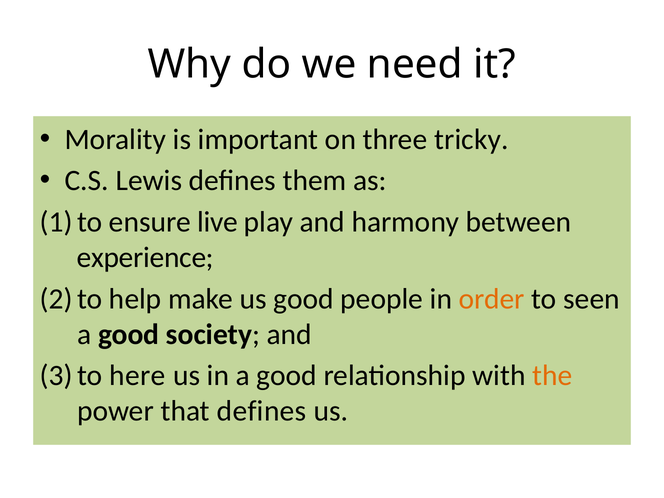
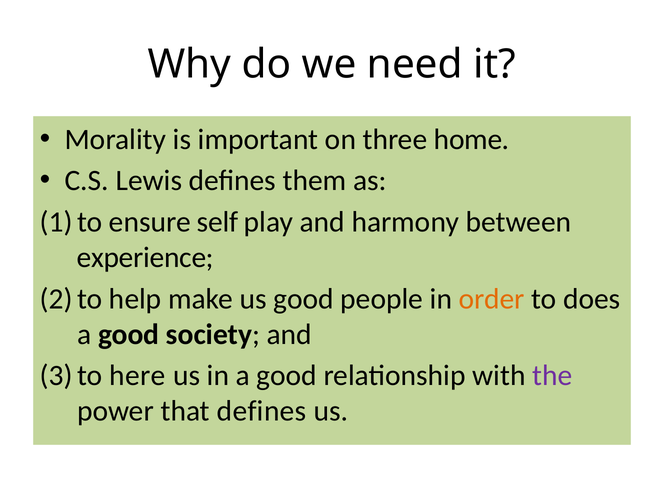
tricky: tricky -> home (472, 139)
live: live -> self (217, 222)
seen: seen -> does (592, 299)
the colour: orange -> purple (552, 376)
